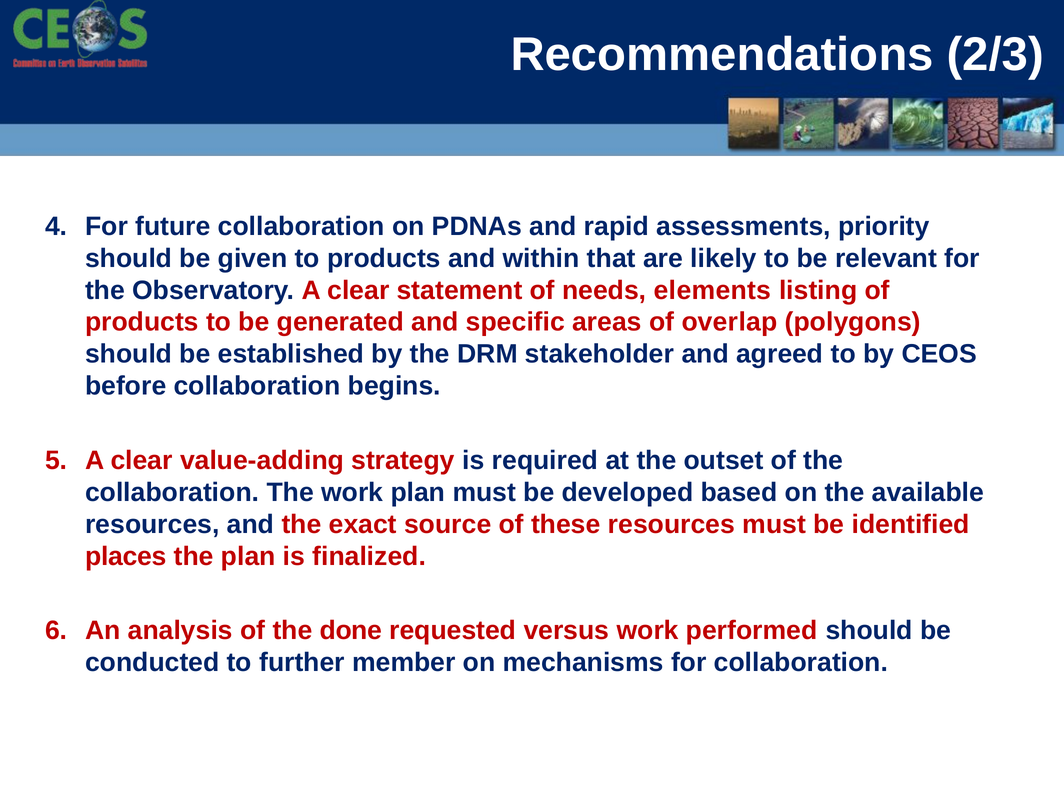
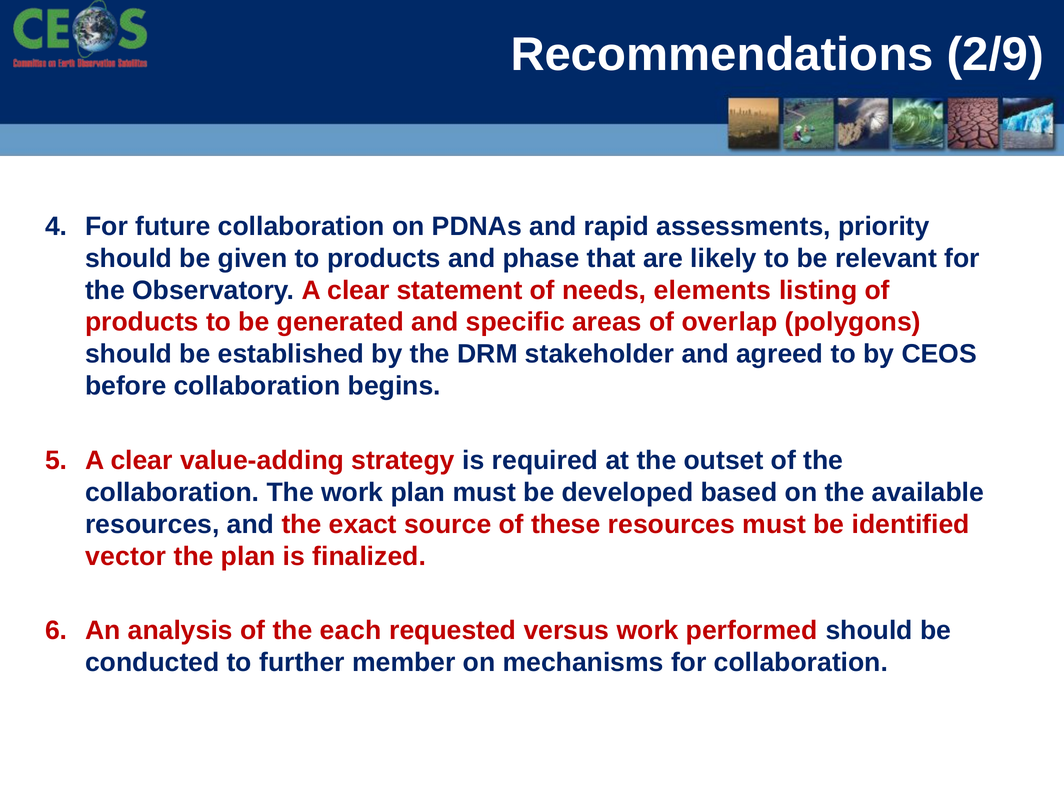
2/3: 2/3 -> 2/9 (995, 54)
within: within -> phase (541, 258)
places: places -> vector (126, 556)
done: done -> each (351, 631)
